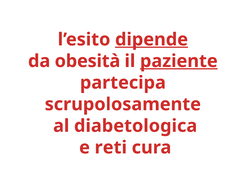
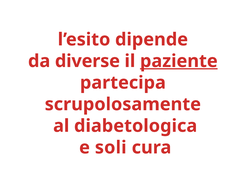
dipende underline: present -> none (152, 40)
obesità: obesità -> diverse (87, 61)
reti: reti -> soli (111, 148)
